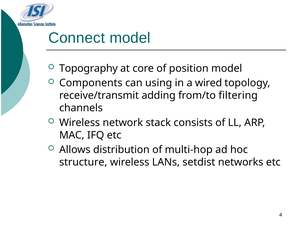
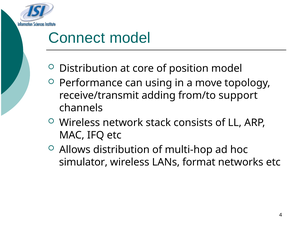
Topography: Topography -> Distribution (88, 68)
Components: Components -> Performance (91, 83)
wired: wired -> move (209, 83)
filtering: filtering -> support (238, 96)
structure: structure -> simulator (83, 162)
setdist: setdist -> format (199, 162)
